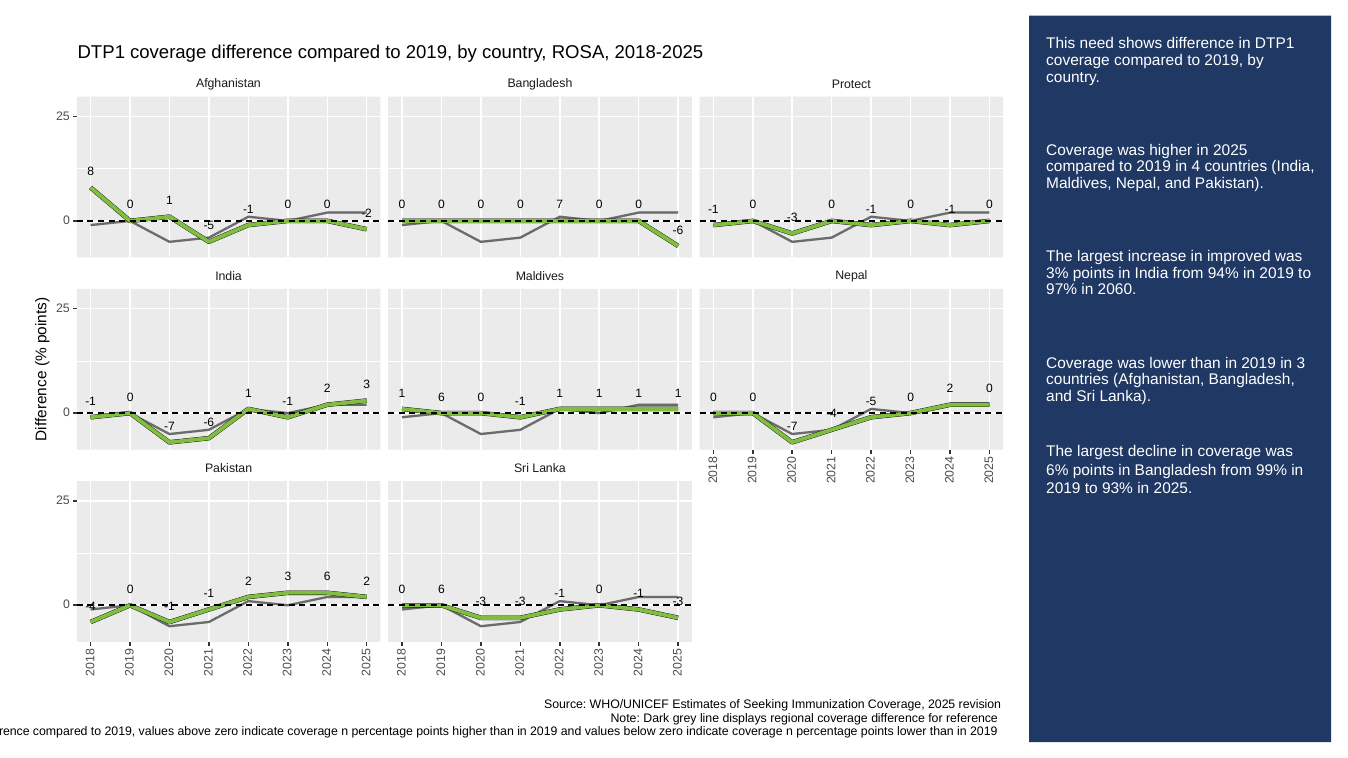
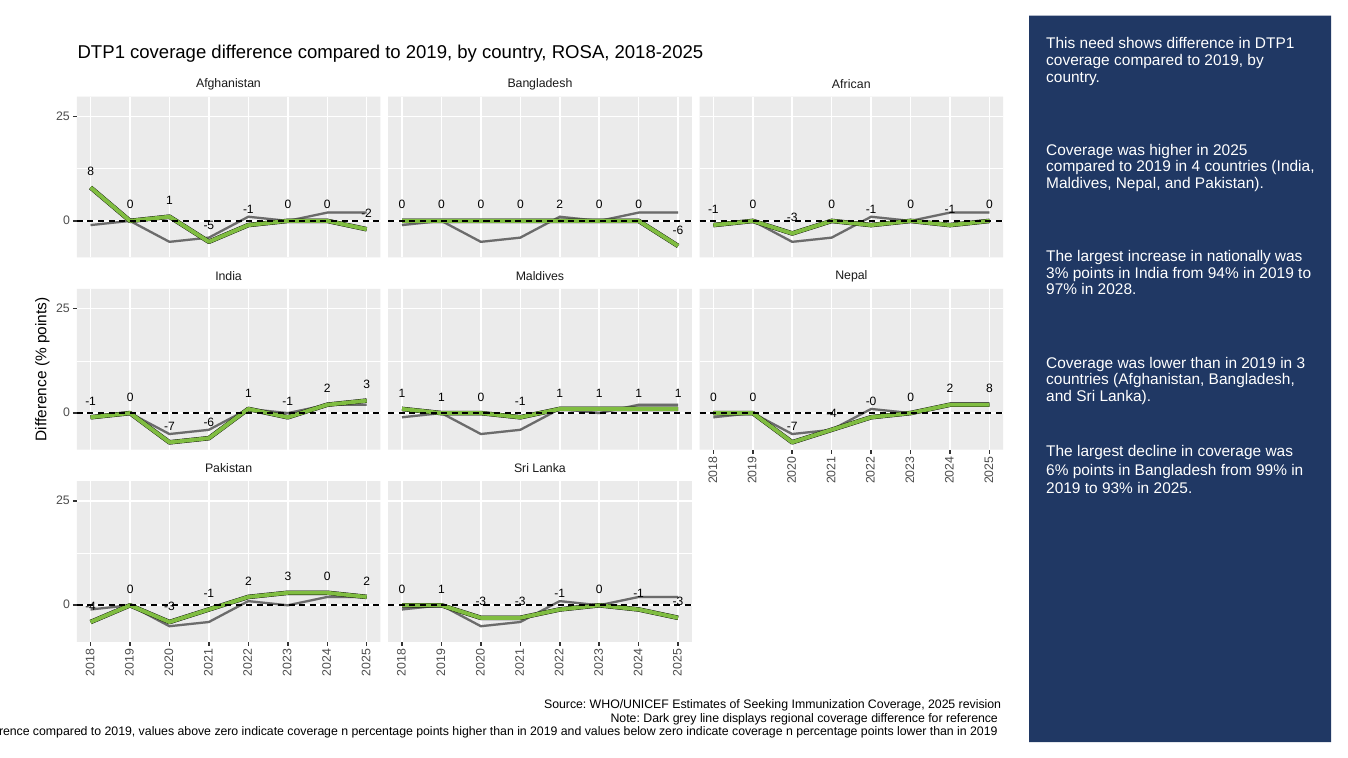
Protect: Protect -> African (851, 84)
0 0 7: 7 -> 2 (560, 205)
improved: improved -> nationally (1239, 257)
2060: 2060 -> 2028 (1117, 290)
0: 0 -> 8 (990, 389)
6: 6 -> 1 (442, 397)
-5: -5 -> -0 (871, 402)
3 6: 6 -> 0 (327, 577)
6: 6 -> 1 (442, 590)
-1: -1 -> -3 (169, 606)
